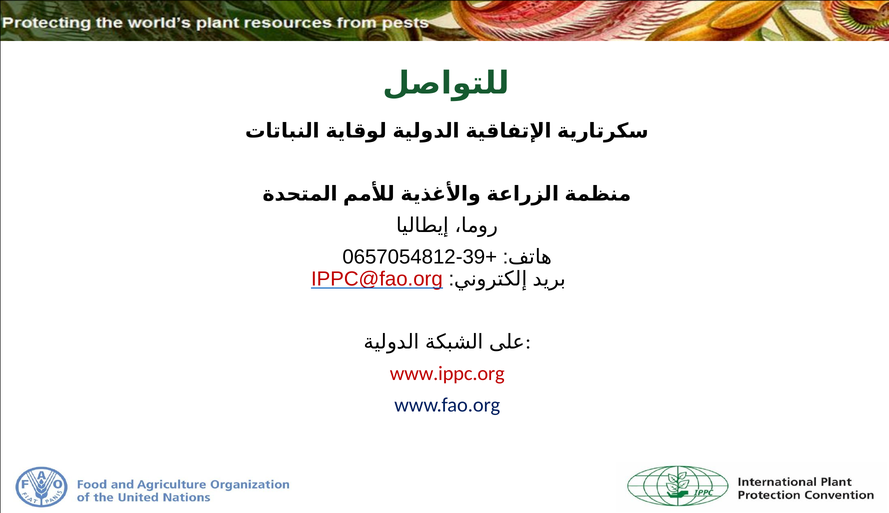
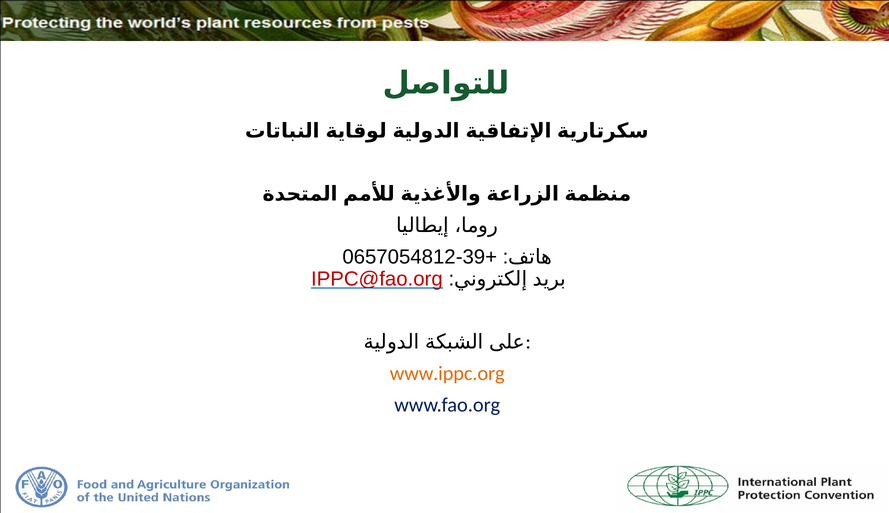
www.ippc.org colour: red -> orange (447, 374)
